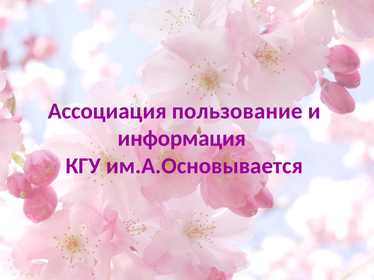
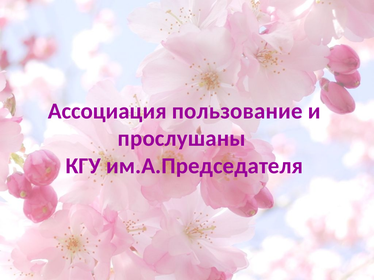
информация: информация -> прослушаны (182, 139)
им.А.Основывается: им.А.Основывается -> им.А.Председателя (204, 166)
